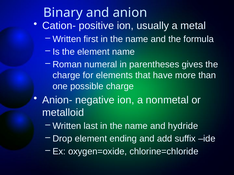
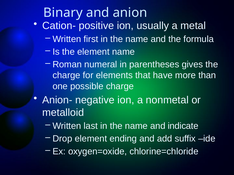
hydride: hydride -> indicate (183, 126)
